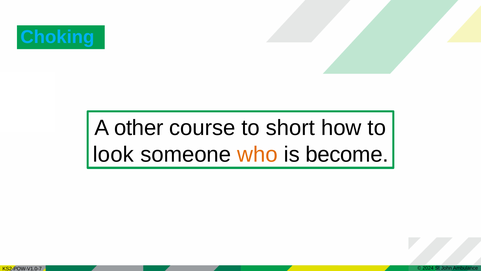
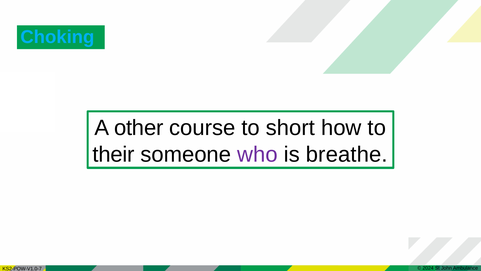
look: look -> their (114, 154)
who colour: orange -> purple (257, 154)
become: become -> breathe (347, 154)
